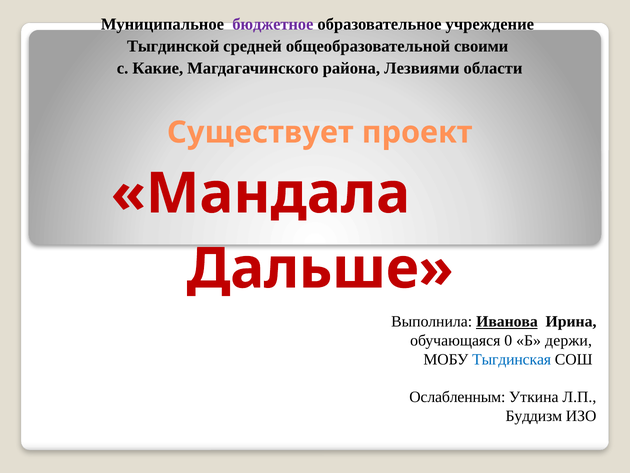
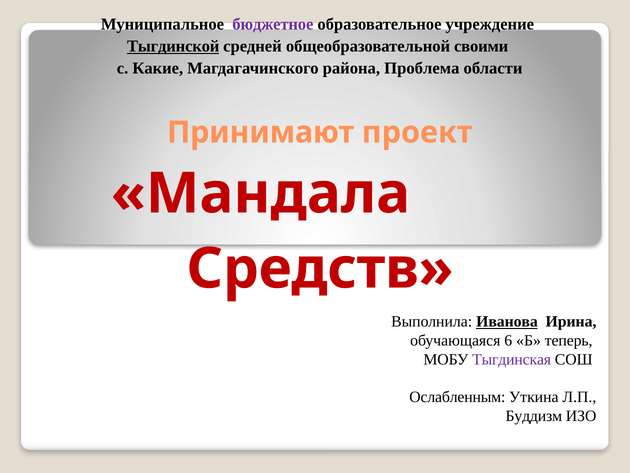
Тыгдинской underline: none -> present (173, 46)
Лезвиями: Лезвиями -> Проблема (422, 68)
Существует: Существует -> Принимают (261, 132)
Дальше: Дальше -> Средств (320, 269)
0: 0 -> 6 (508, 340)
держи: держи -> теперь (569, 340)
Тыгдинская colour: blue -> purple (512, 359)
